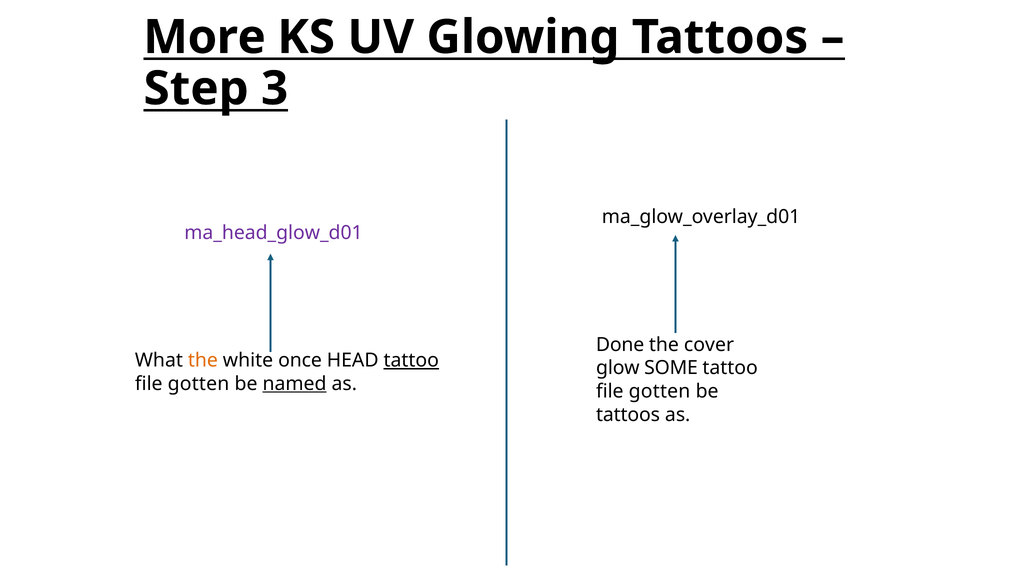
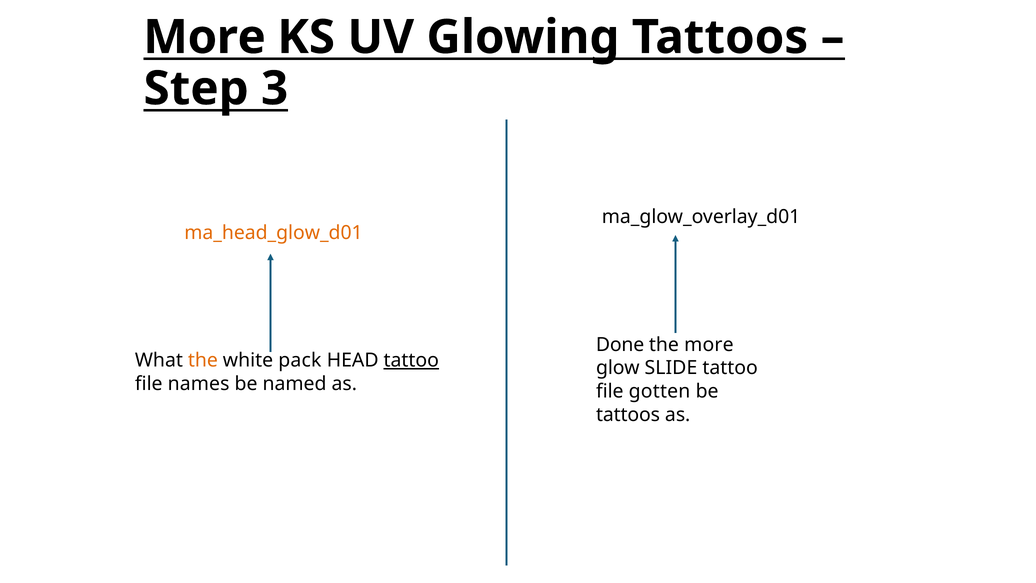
ma_head_glow_d01 colour: purple -> orange (274, 233)
the cover: cover -> more (709, 345)
once: once -> pack (300, 360)
SOME: SOME -> SLIDE (671, 368)
gotten: gotten -> names (199, 384)
named underline: present -> none (295, 384)
